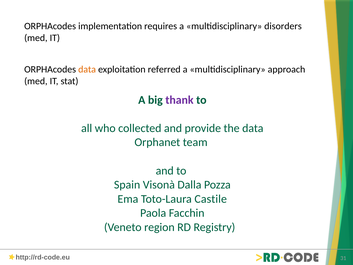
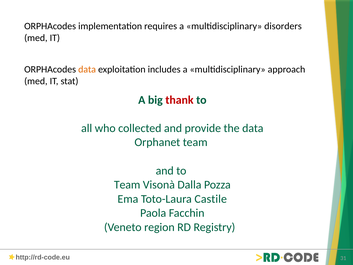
referred: referred -> includes (164, 69)
thank colour: purple -> red (179, 100)
Spain: Spain -> Team (127, 185)
